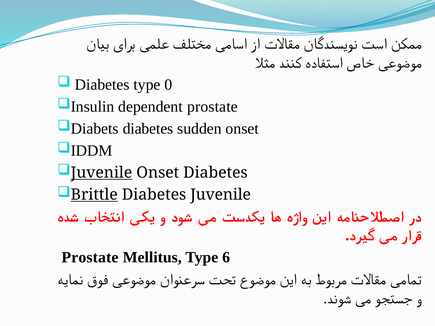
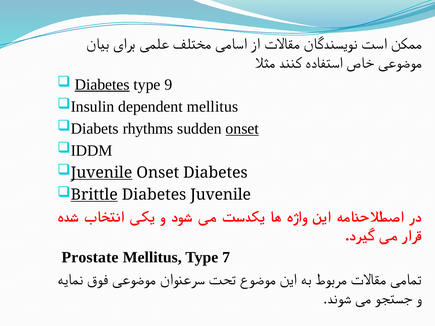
Diabetes underline: none -> present (102, 85)
0: 0 -> 9 (168, 85)
dependent prostate: prostate -> mellitus (212, 107)
diabetes: diabetes -> rhythms (148, 129)
onset underline: none -> present (242, 129)
6: 6 -> 7 (226, 258)
